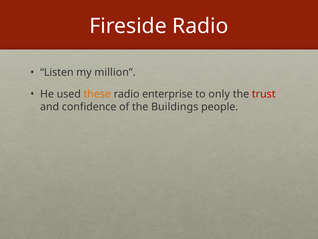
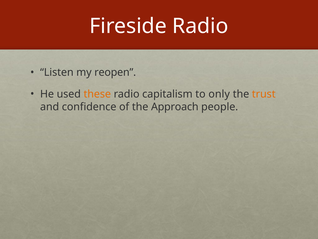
million: million -> reopen (115, 72)
enterprise: enterprise -> capitalism (167, 94)
trust colour: red -> orange (264, 94)
Buildings: Buildings -> Approach (175, 107)
